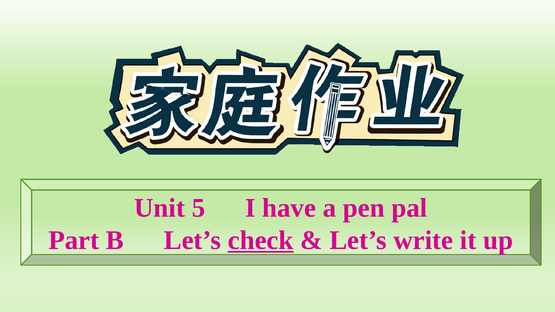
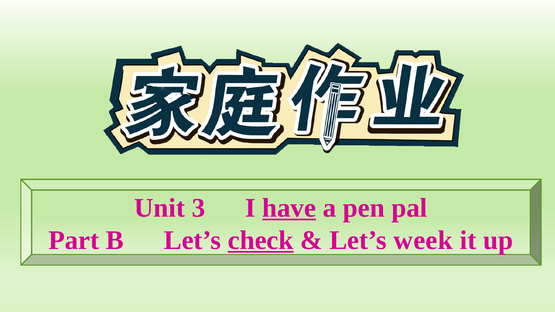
5: 5 -> 3 (198, 208)
have underline: none -> present (289, 208)
write: write -> week (423, 240)
